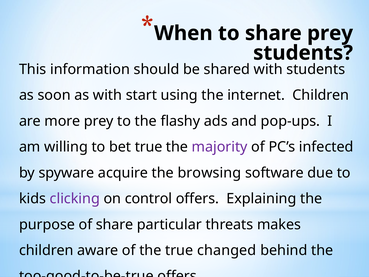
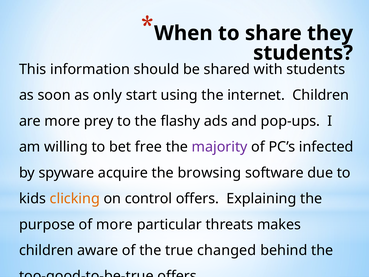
share prey: prey -> they (330, 33)
as with: with -> only (107, 95)
bet true: true -> free (148, 147)
clicking colour: purple -> orange (75, 198)
of share: share -> more (114, 224)
